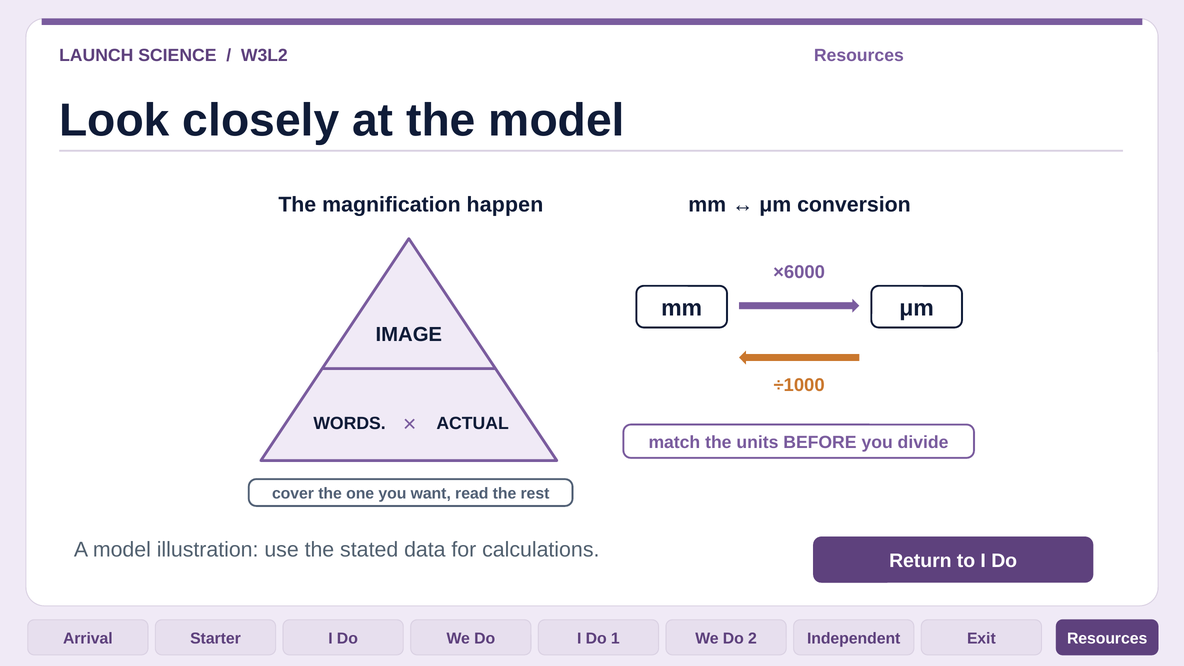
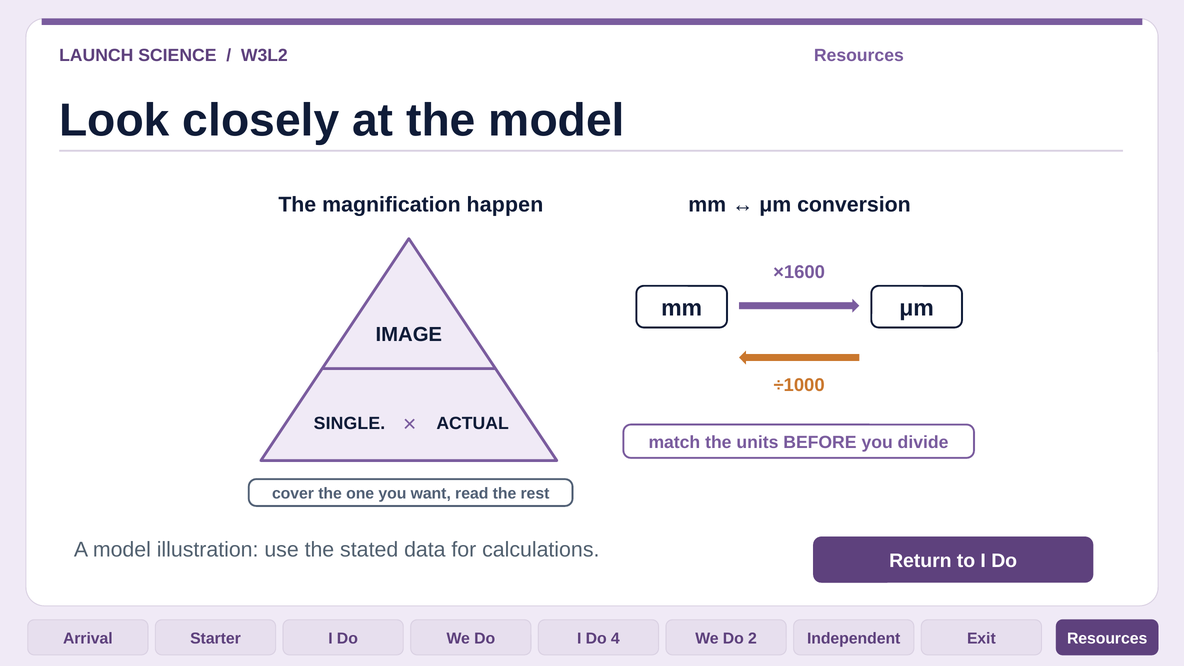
×6000: ×6000 -> ×1600 (799, 272)
WORDS: WORDS -> SINGLE (349, 423)
1: 1 -> 4 (615, 638)
